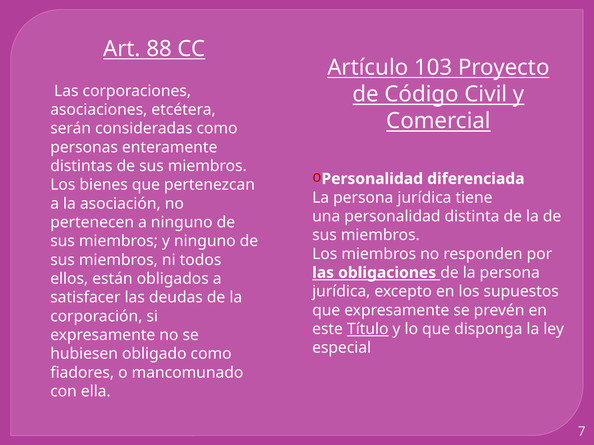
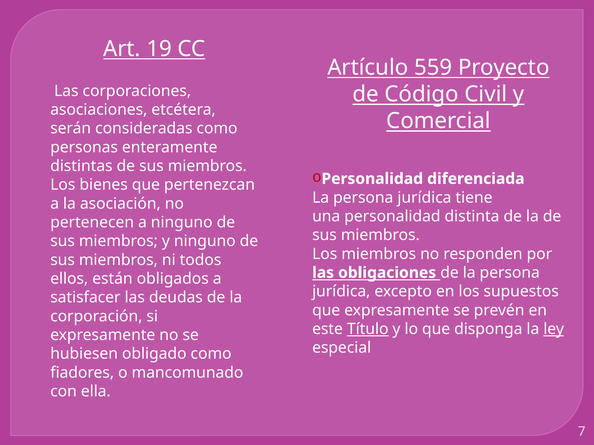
88: 88 -> 19 (159, 49)
103: 103 -> 559 (433, 68)
ley underline: none -> present (554, 329)
